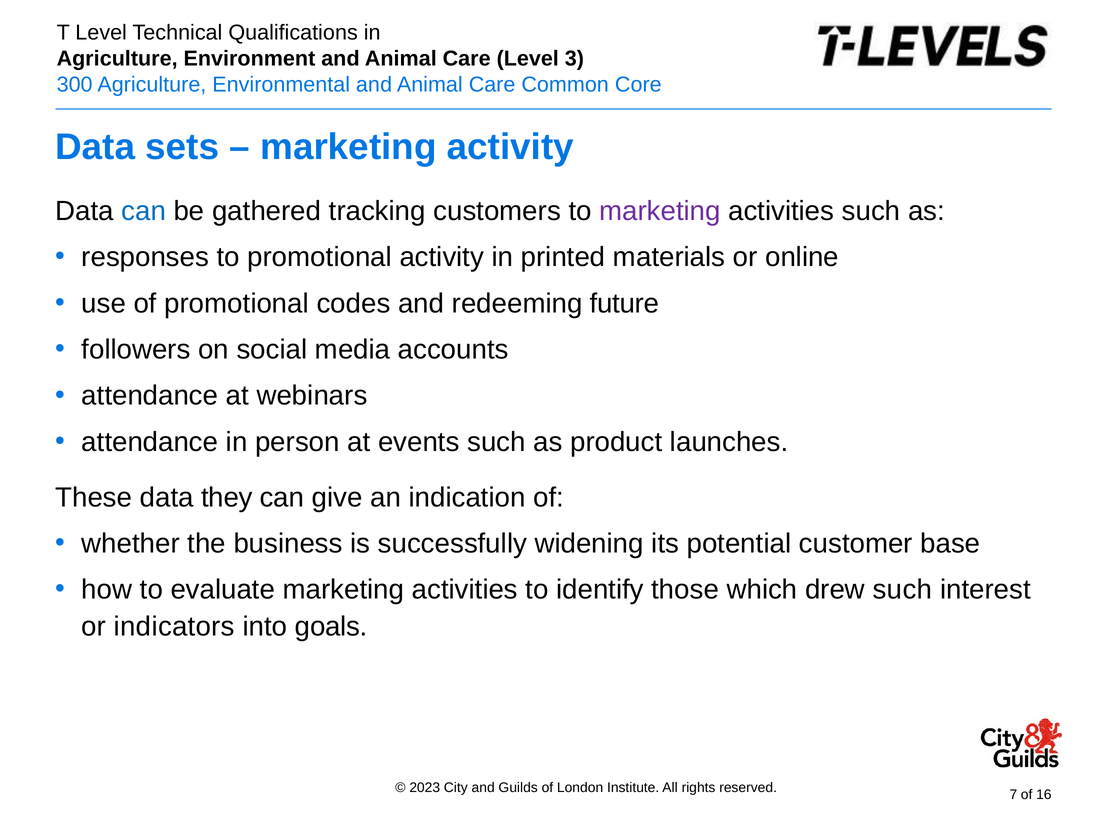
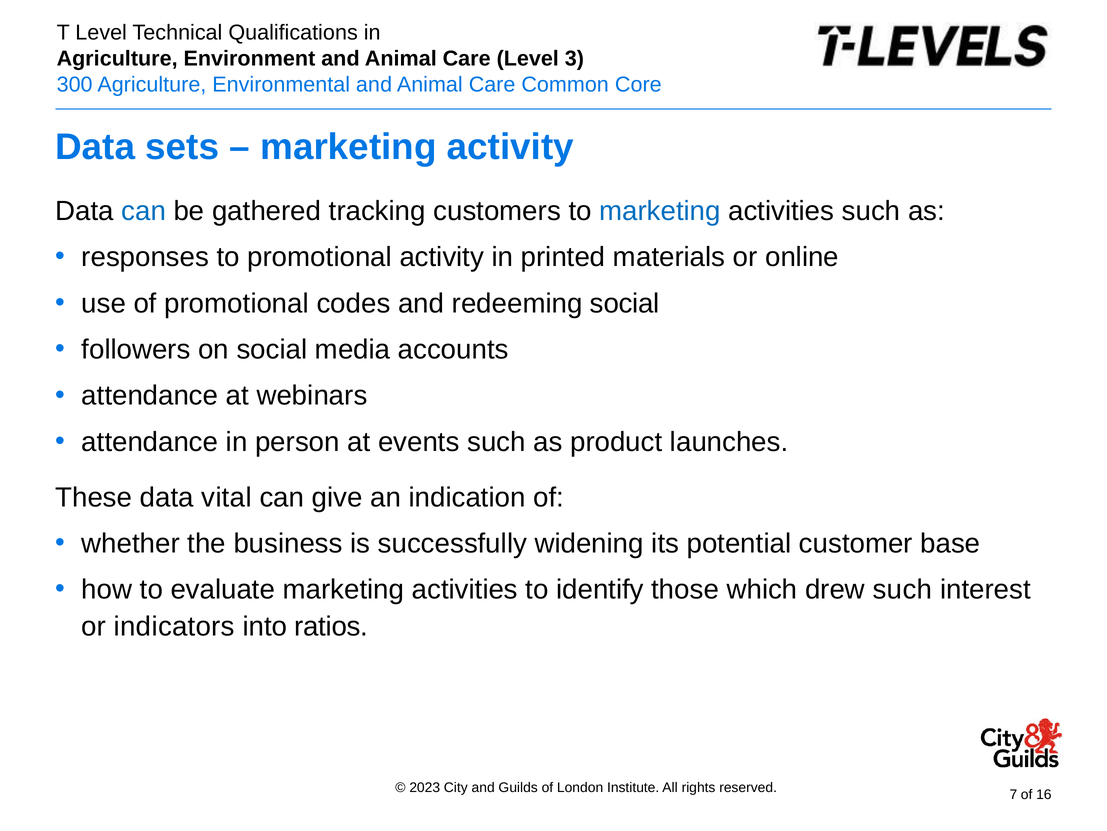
marketing colour: purple -> blue (660, 211)
redeeming future: future -> social (625, 303)
they: they -> vital (227, 497)
goals: goals -> ratios (331, 626)
